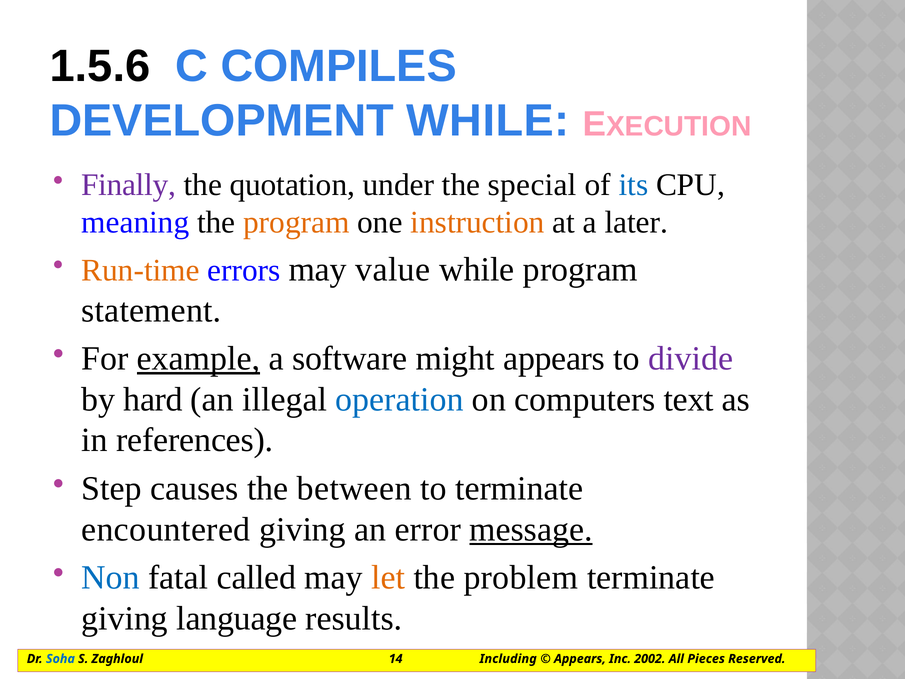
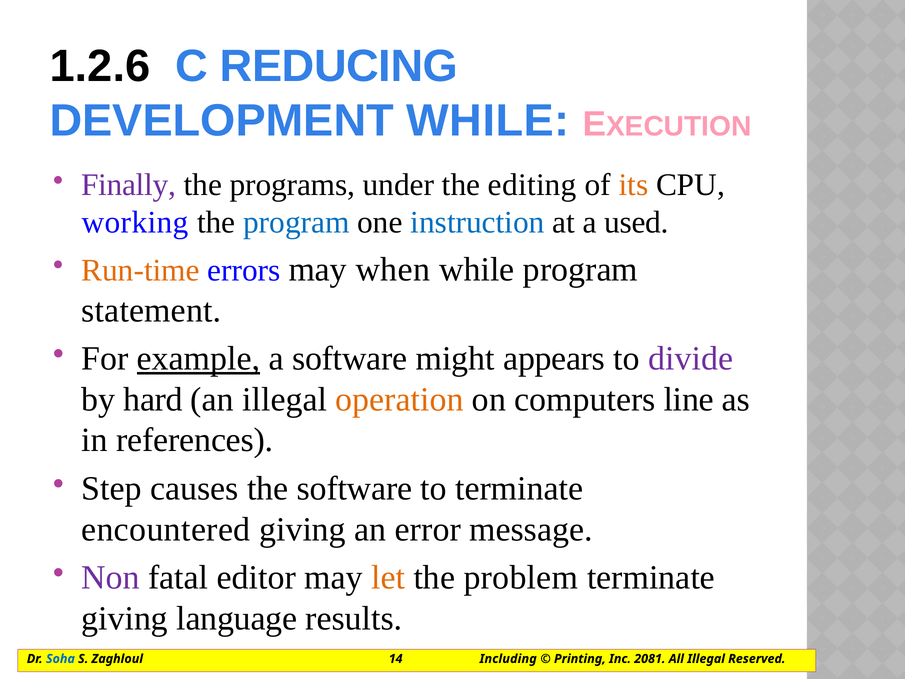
1.5.6: 1.5.6 -> 1.2.6 (100, 66)
COMPILES: COMPILES -> REDUCING (339, 66)
quotation: quotation -> programs (292, 185)
special: special -> editing (532, 185)
its colour: blue -> orange (633, 185)
meaning: meaning -> working (135, 223)
program colour: orange -> blue (296, 223)
instruction colour: orange -> blue (477, 223)
later: later -> used (636, 223)
value: value -> when (393, 269)
operation colour: blue -> orange (399, 399)
text: text -> line (689, 399)
the between: between -> software (355, 488)
message underline: present -> none (531, 529)
Non colour: blue -> purple (110, 577)
called: called -> editor (256, 577)
Appears: Appears -> Printing (580, 659)
2002: 2002 -> 2081 (650, 659)
All Pieces: Pieces -> Illegal (706, 659)
